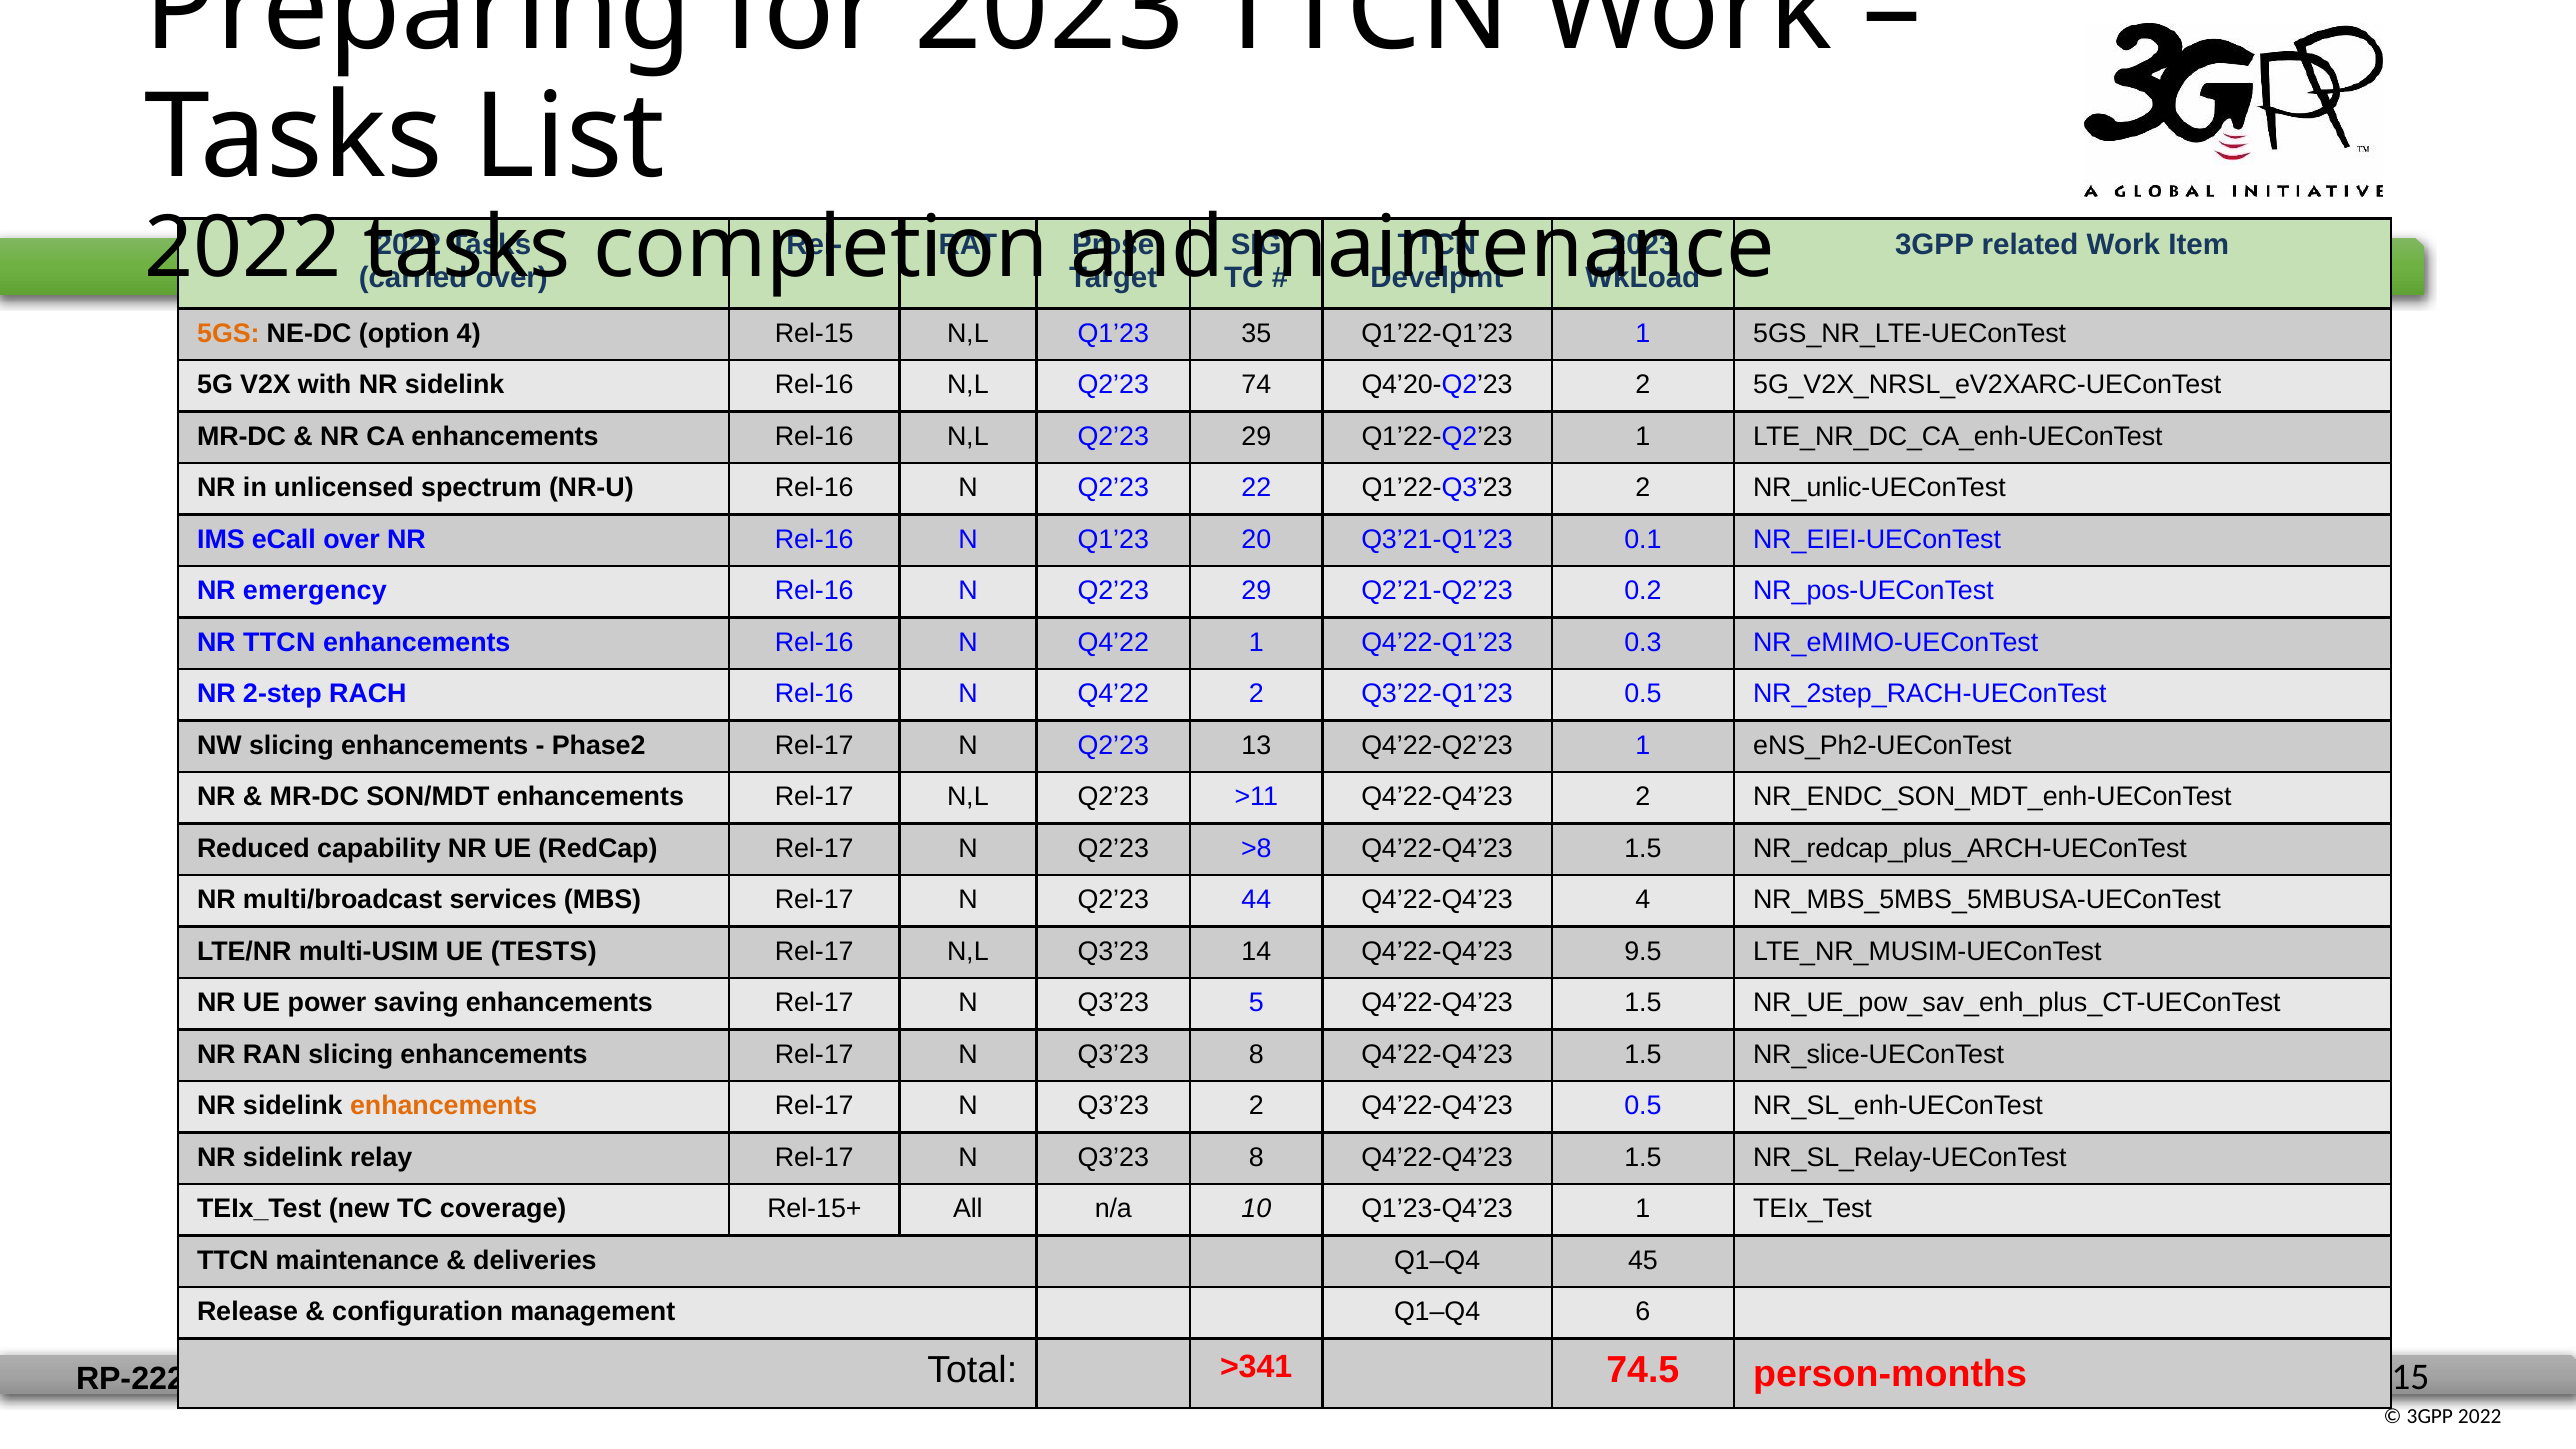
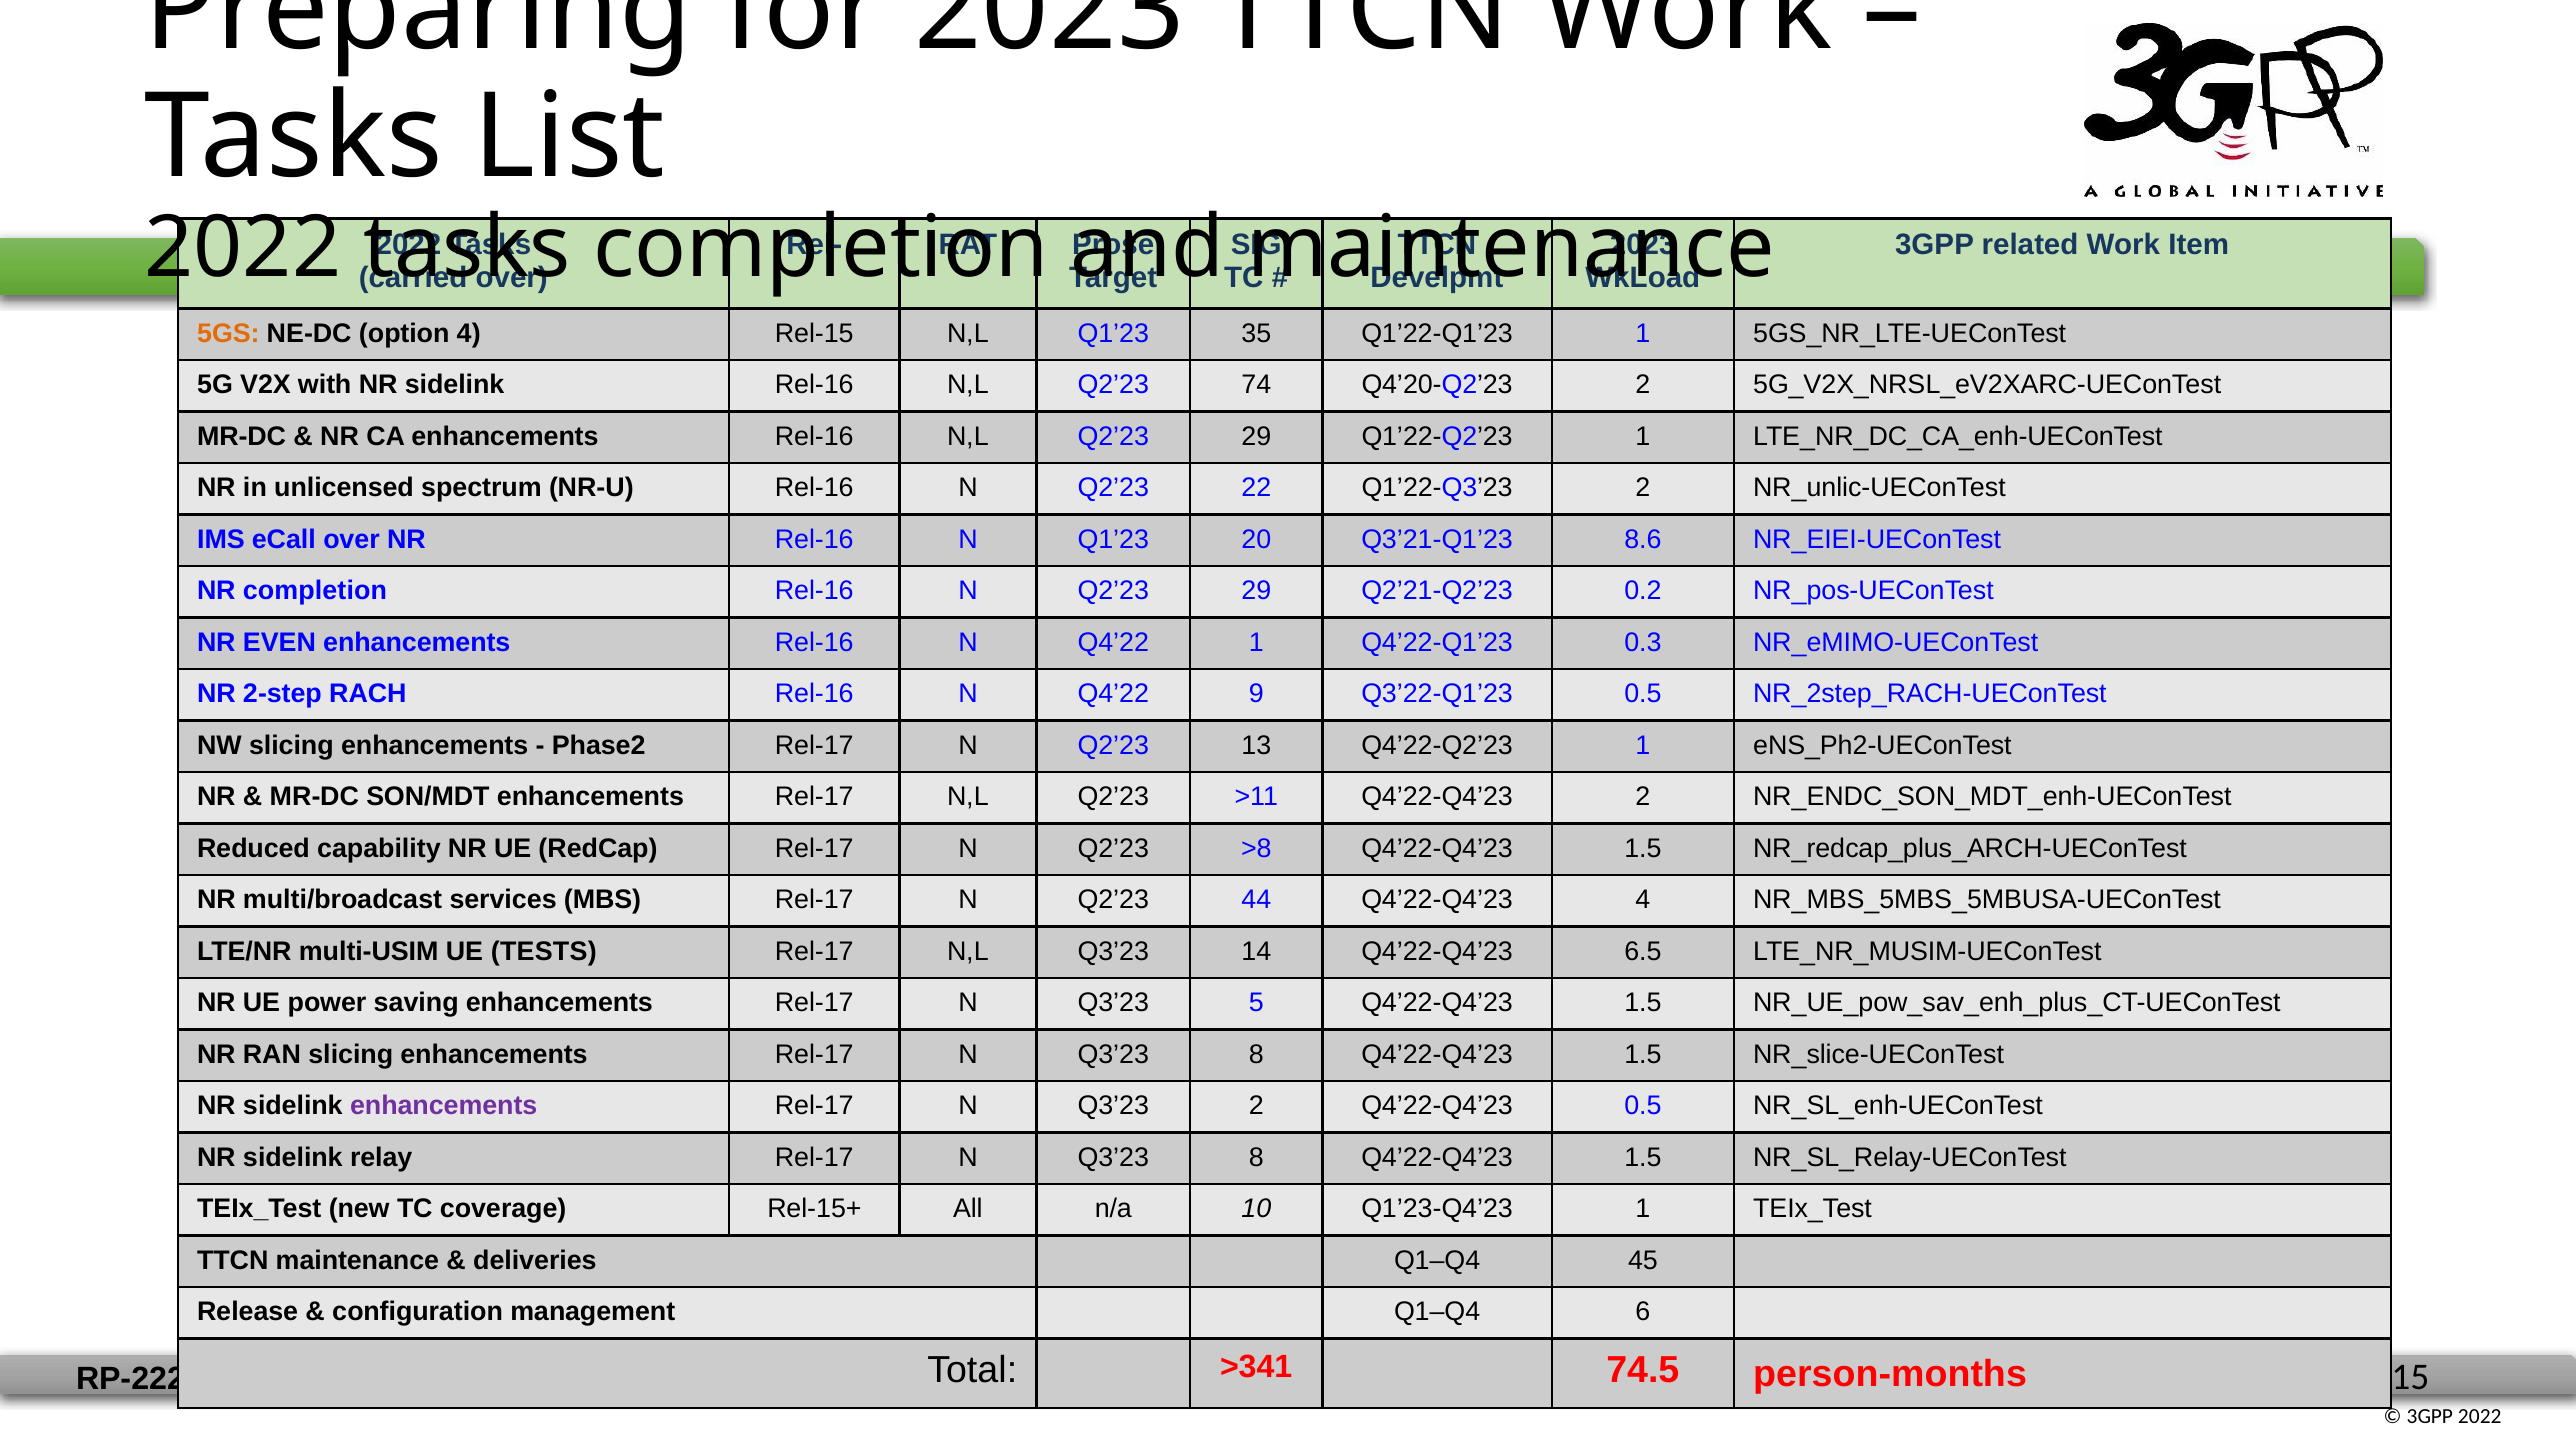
0.1: 0.1 -> 8.6 (1643, 539)
NR emergency: emergency -> completion (315, 591)
NR TTCN: TTCN -> EVEN (279, 642)
Q4’22 2: 2 -> 9 (1256, 694)
9.5: 9.5 -> 6.5 (1643, 951)
enhancements colour: orange -> purple (444, 1106)
